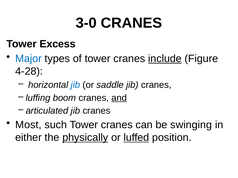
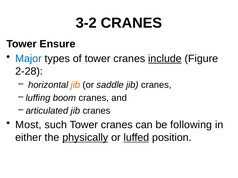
3-0: 3-0 -> 3-2 (86, 23)
Excess: Excess -> Ensure (58, 44)
4-28: 4-28 -> 2-28 (29, 72)
jib colour: blue -> orange (75, 85)
and underline: present -> none (119, 98)
swinging: swinging -> following (191, 125)
